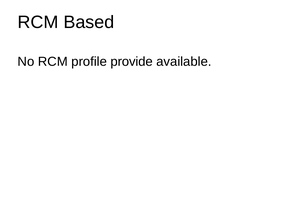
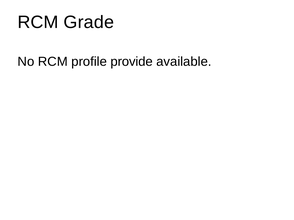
Based: Based -> Grade (89, 22)
